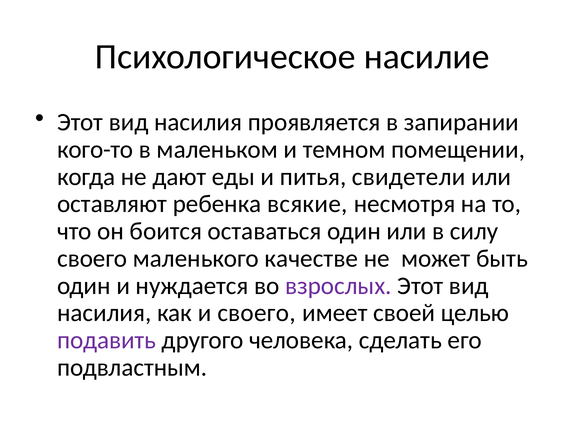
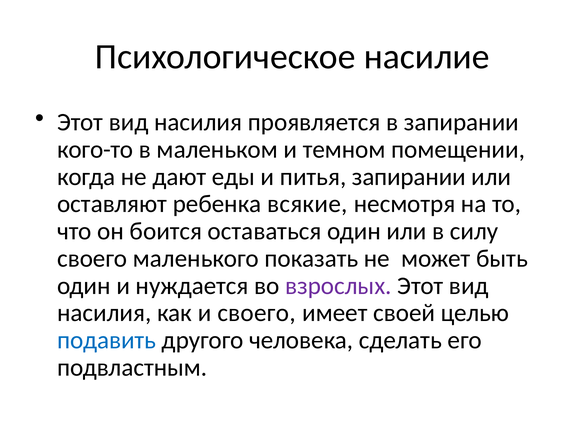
питья свидетели: свидетели -> запирании (409, 177)
качестве: качестве -> показать (311, 258)
подавить colour: purple -> blue (107, 340)
